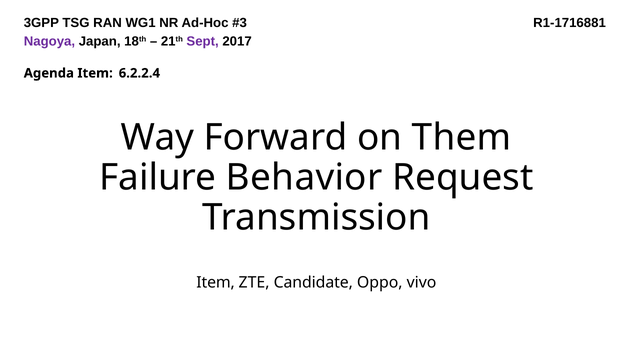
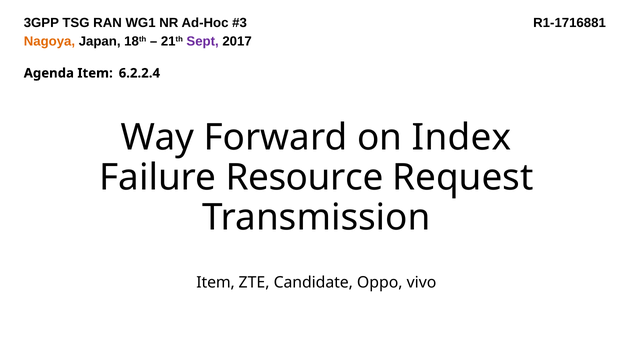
Nagoya colour: purple -> orange (49, 42)
Them: Them -> Index (462, 138)
Behavior: Behavior -> Resource (304, 178)
